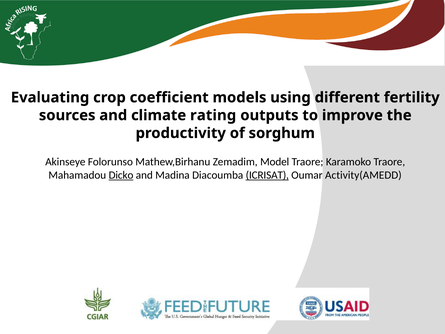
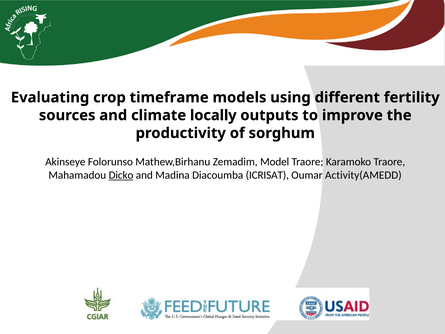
coefficient: coefficient -> timeframe (169, 97)
rating: rating -> locally (213, 115)
ICRISAT underline: present -> none (267, 175)
